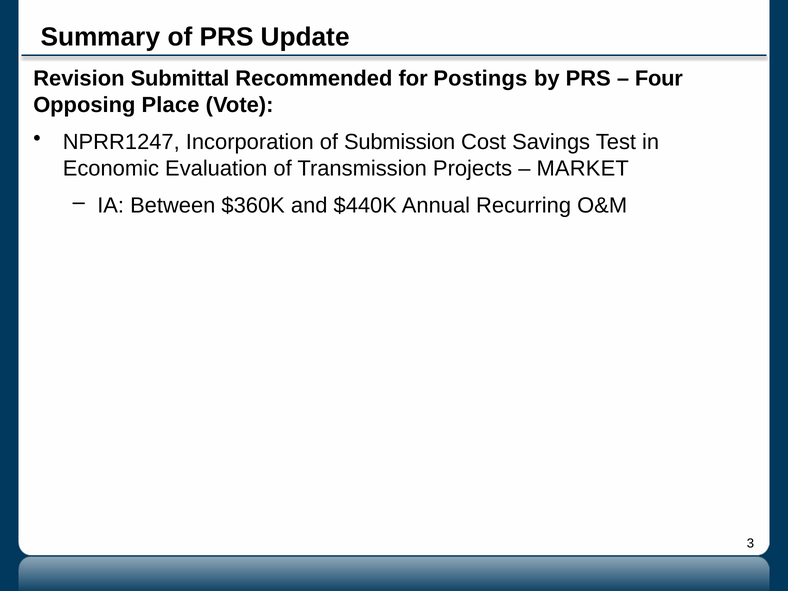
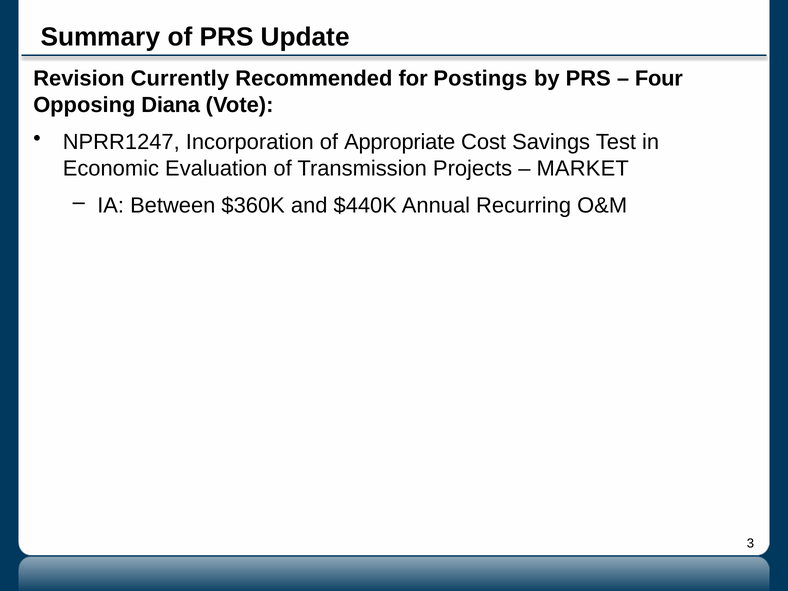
Submittal: Submittal -> Currently (180, 79)
Place: Place -> Diana (171, 105)
Submission: Submission -> Appropriate (400, 142)
